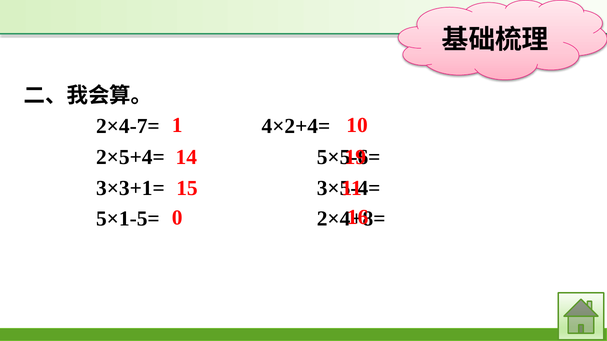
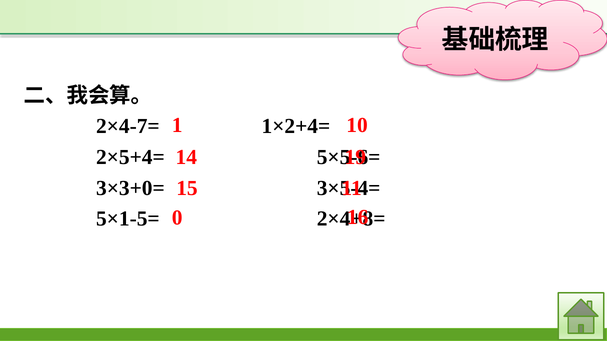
4×2+4=: 4×2+4= -> 1×2+4= (296, 127)
3×3+1=: 3×3+1= -> 3×3+0= (130, 188)
